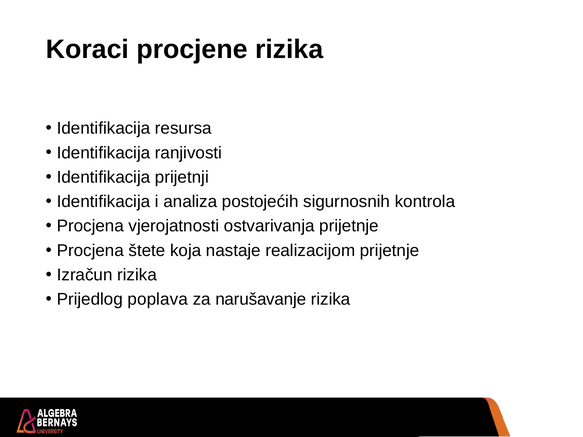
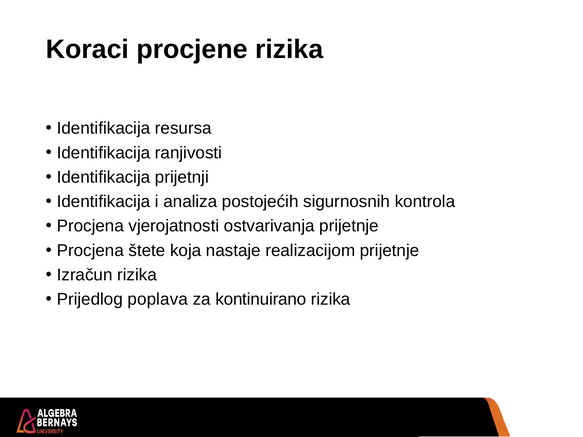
narušavanje: narušavanje -> kontinuirano (261, 299)
